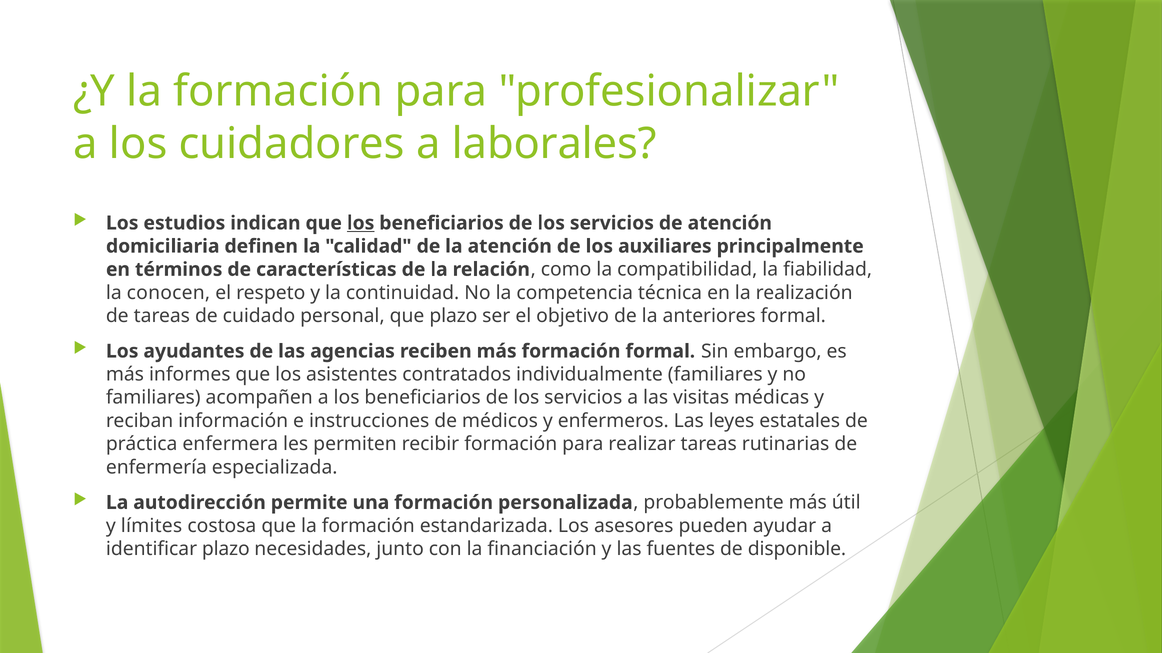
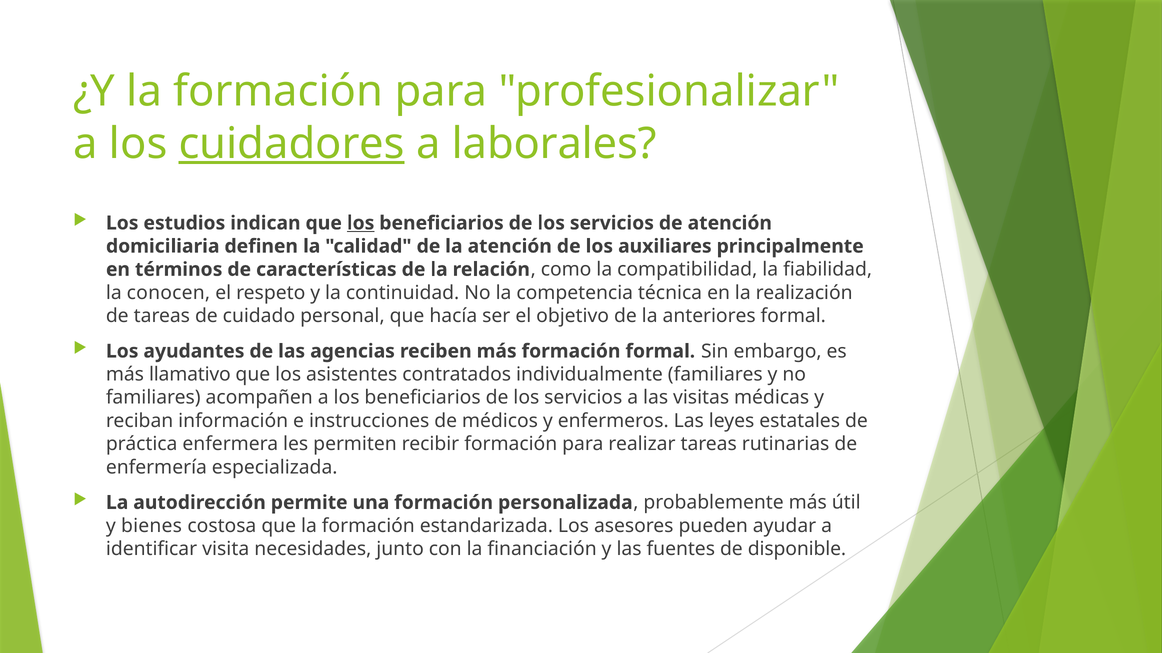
cuidadores underline: none -> present (292, 144)
que plazo: plazo -> hacía (453, 316)
informes: informes -> llamativo (190, 375)
límites: límites -> bienes (152, 526)
identificar plazo: plazo -> visita (226, 549)
